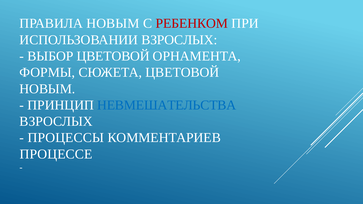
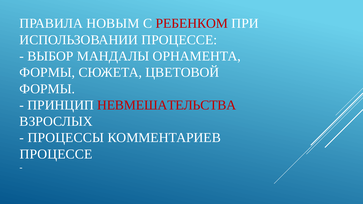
ИСПОЛЬЗОВАНИИ ВЗРОСЛЫХ: ВЗРОСЛЫХ -> ПРОЦЕССЕ (179, 40)
ВЫБОР ЦВЕТОВОЙ: ЦВЕТОВОЙ -> МАНДАЛЫ (113, 56)
НОВЫМ: НОВЫМ -> ФОРМЫ (47, 89)
НЕВМЕШАТЕЛЬСТВА colour: blue -> red (167, 105)
